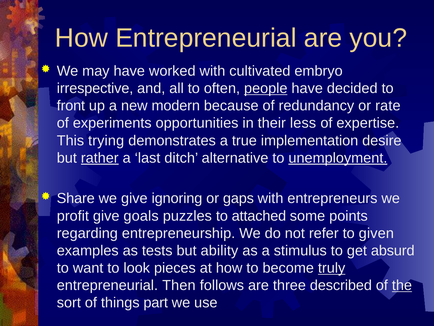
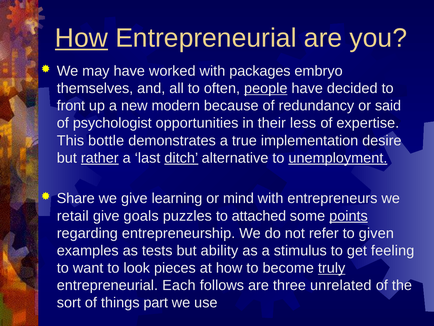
How underline: none -> present (81, 38)
cultivated: cultivated -> packages (260, 71)
irrespective: irrespective -> themselves (95, 88)
rate: rate -> said (388, 106)
experiments: experiments -> psychologist (112, 123)
trying: trying -> bottle (106, 140)
ditch underline: none -> present (181, 158)
ignoring: ignoring -> learning (177, 198)
gaps: gaps -> mind (238, 198)
profit: profit -> retail (73, 216)
points underline: none -> present (349, 216)
absurd: absurd -> feeling (393, 250)
Then: Then -> Each (179, 285)
described: described -> unrelated (341, 285)
the underline: present -> none (402, 285)
